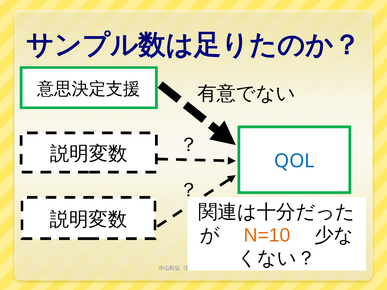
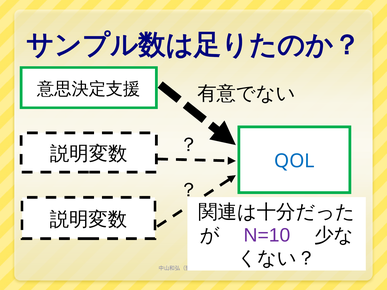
N=10 colour: orange -> purple (267, 235)
